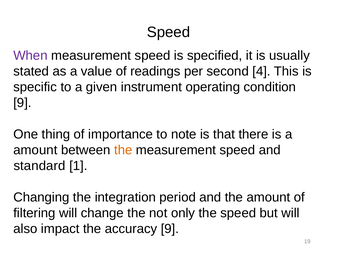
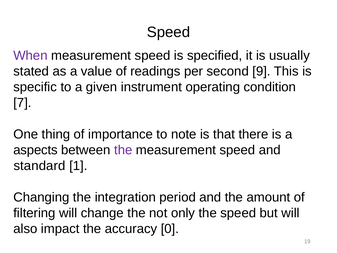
4: 4 -> 9 (261, 71)
9: 9 -> 7 (22, 103)
amount: amount -> aspects (35, 150)
the colour: orange -> purple (123, 150)
accuracy 9: 9 -> 0 (170, 229)
